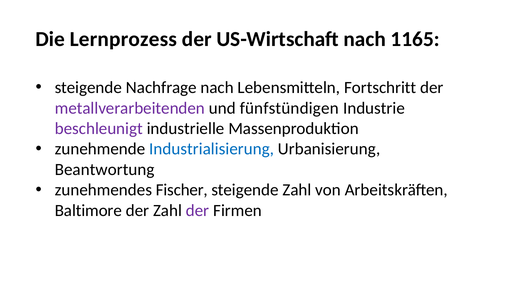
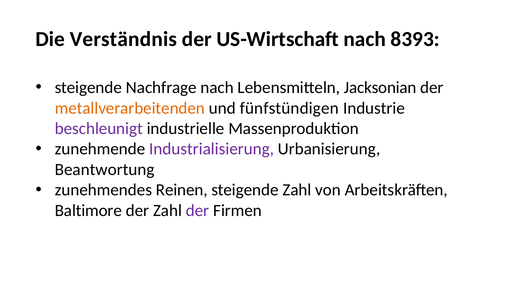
Lernprozess: Lernprozess -> Verständnis (123, 39)
1165: 1165 -> 8393 (415, 39)
Fortschritt: Fortschritt -> Jacksonian (380, 88)
metallverarbeitenden colour: purple -> orange (130, 108)
Industrialisierung colour: blue -> purple (212, 149)
Fischer: Fischer -> Reinen (182, 190)
